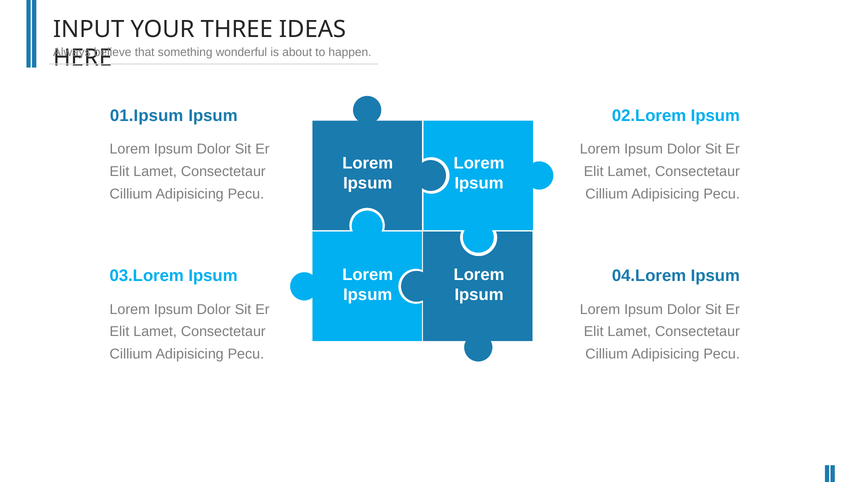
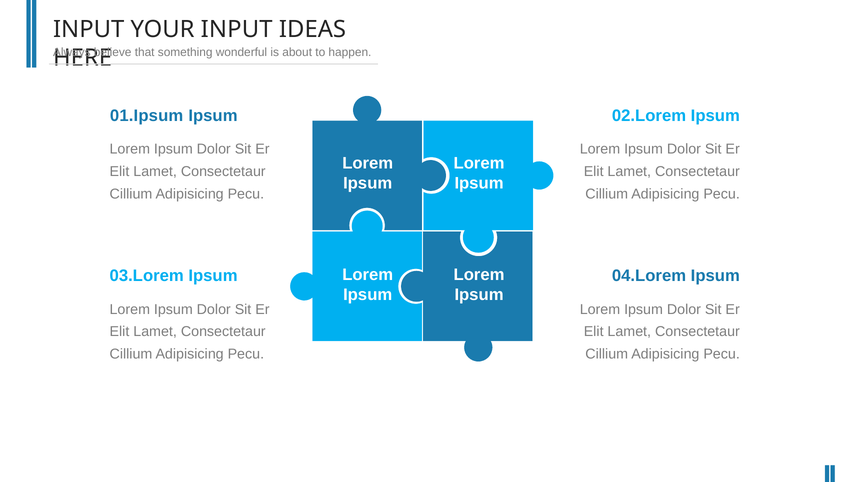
YOUR THREE: THREE -> INPUT (237, 29)
